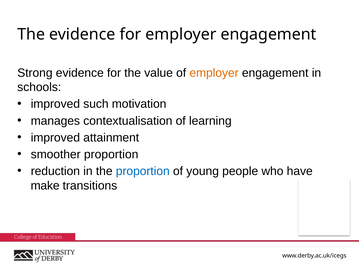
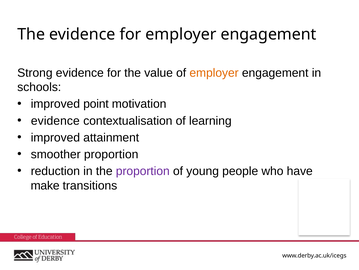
such: such -> point (96, 104)
manages: manages -> evidence (55, 120)
proportion colour: blue -> purple (143, 171)
